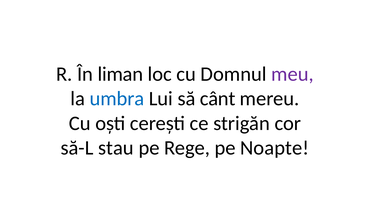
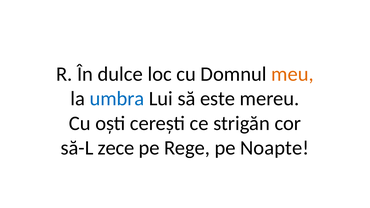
liman: liman -> dulce (120, 74)
meu colour: purple -> orange (292, 74)
cânt: cânt -> este (218, 99)
stau: stau -> zece (116, 148)
